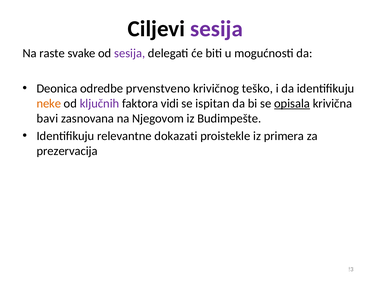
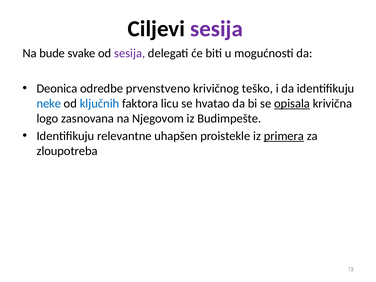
raste: raste -> bude (52, 53)
neke colour: orange -> blue (49, 103)
ključnih colour: purple -> blue (99, 103)
vidi: vidi -> licu (170, 103)
ispitan: ispitan -> hvatao (213, 103)
bavi: bavi -> logo (47, 118)
dokazati: dokazati -> uhapšen (176, 136)
primera underline: none -> present (284, 136)
prezervacija: prezervacija -> zloupotreba (67, 151)
